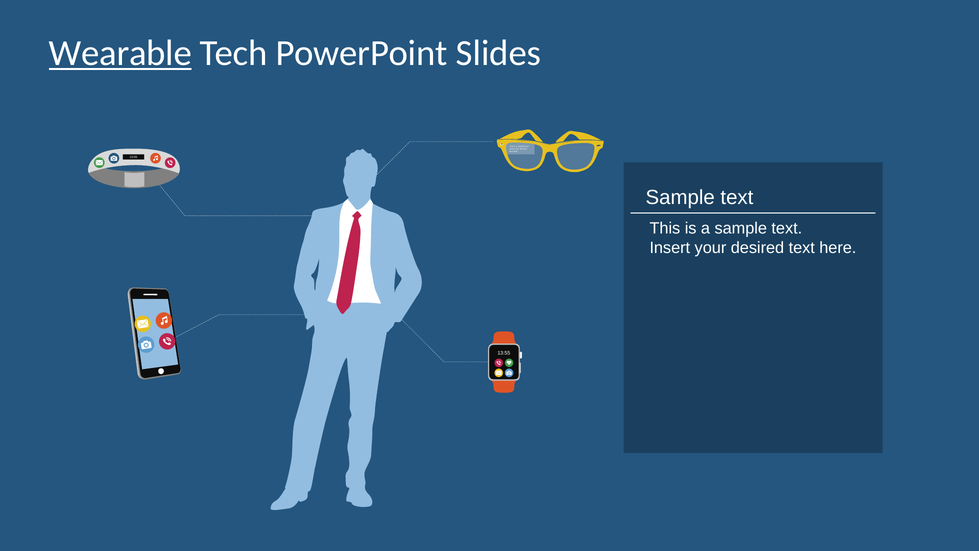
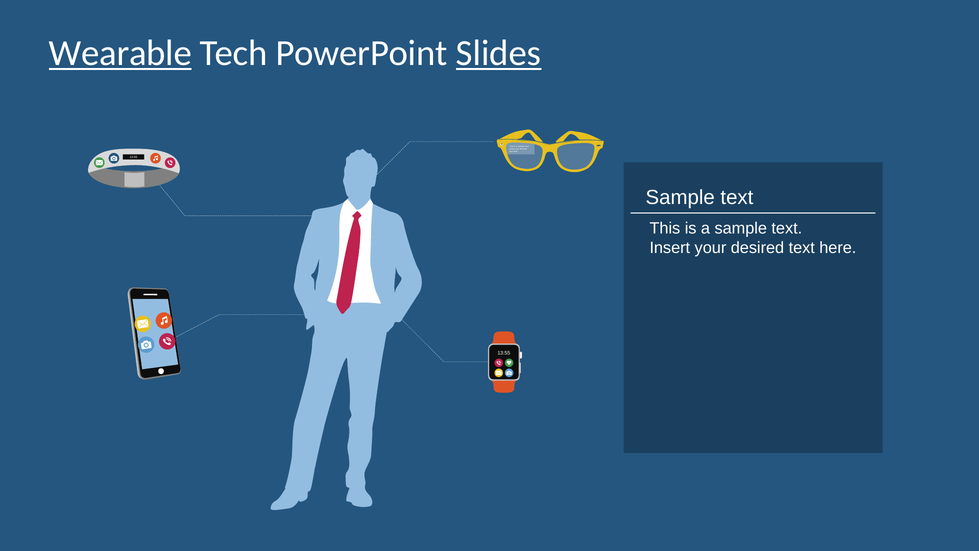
Slides underline: none -> present (499, 53)
